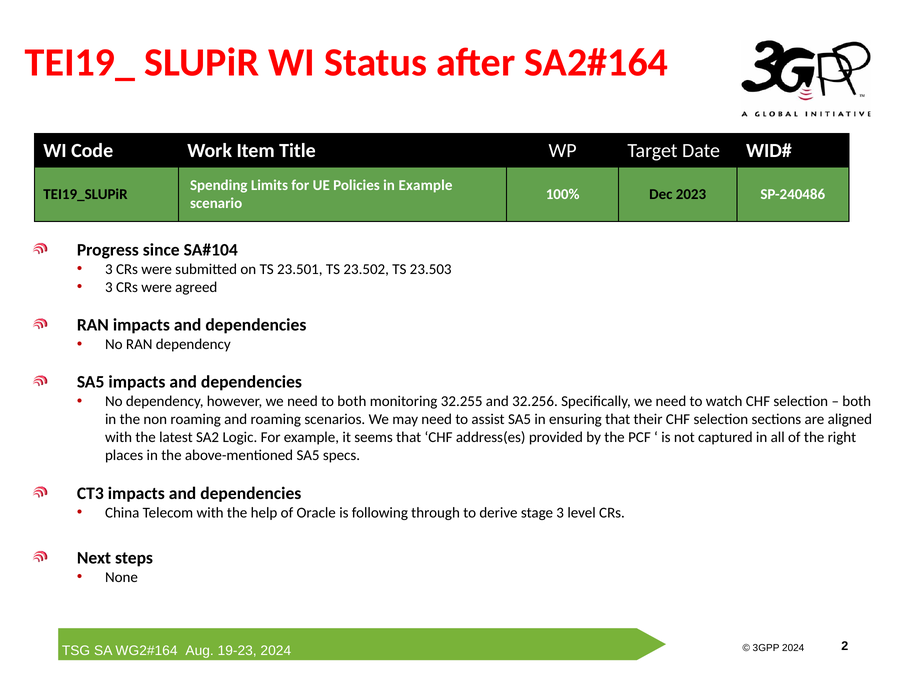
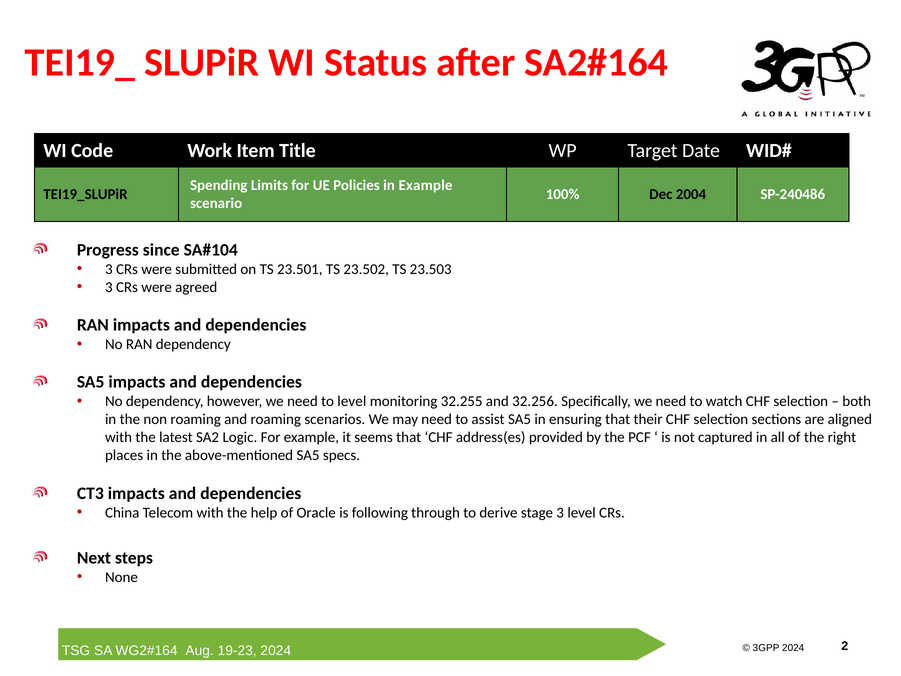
2023: 2023 -> 2004 (691, 194)
to both: both -> level (352, 401)
